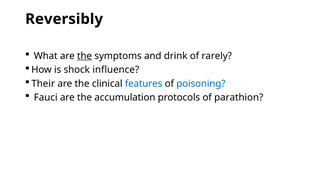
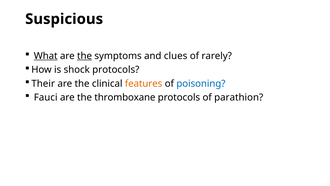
Reversibly: Reversibly -> Suspicious (64, 19)
What underline: none -> present (46, 56)
drink: drink -> clues (176, 56)
shock influence: influence -> protocols (116, 70)
features colour: blue -> orange (144, 83)
accumulation: accumulation -> thromboxane (125, 97)
